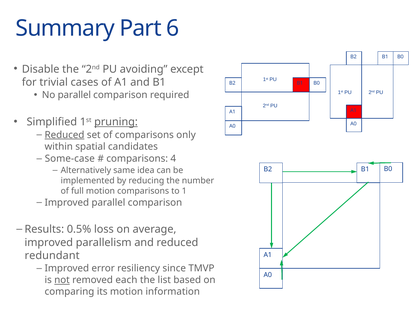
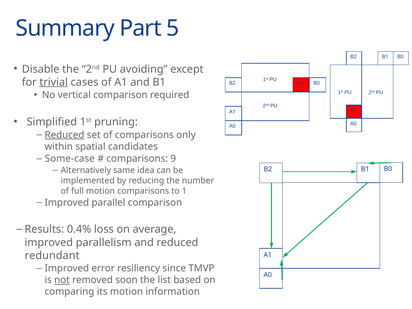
6: 6 -> 5 (173, 28)
trivial underline: none -> present (54, 82)
No parallel: parallel -> vertical (74, 95)
pruning underline: present -> none (116, 122)
4: 4 -> 9 (173, 159)
0.5%: 0.5% -> 0.4% (79, 229)
each: each -> soon (127, 280)
